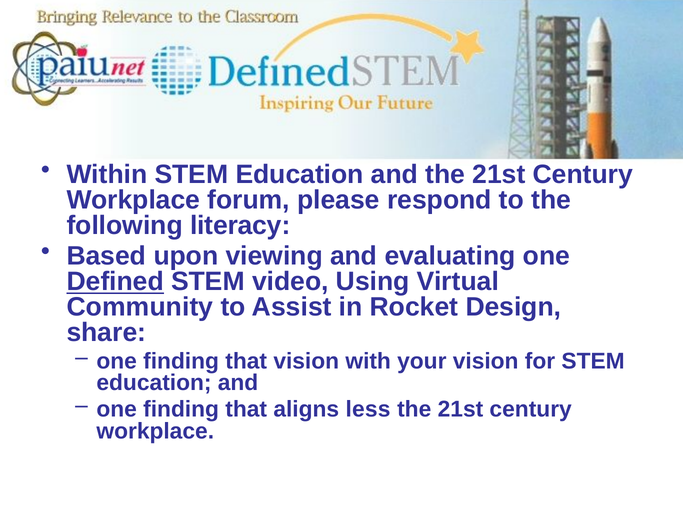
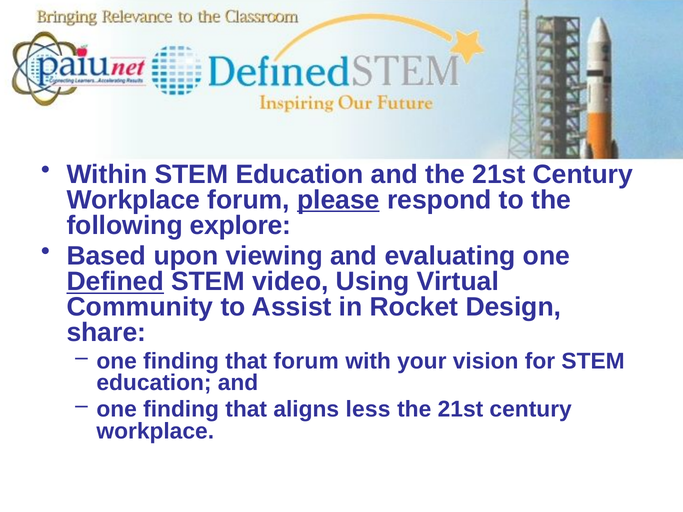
please underline: none -> present (338, 200)
literacy: literacy -> explore (240, 225)
that vision: vision -> forum (306, 361)
